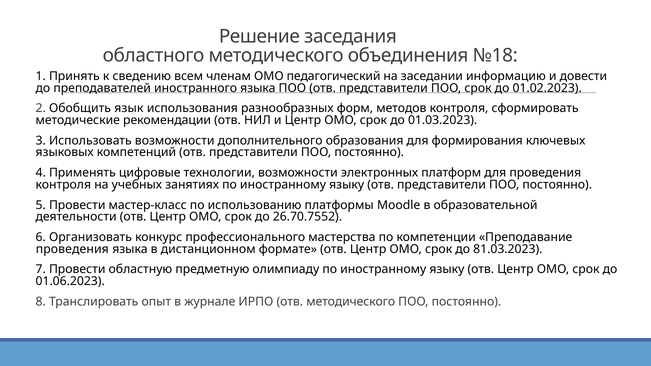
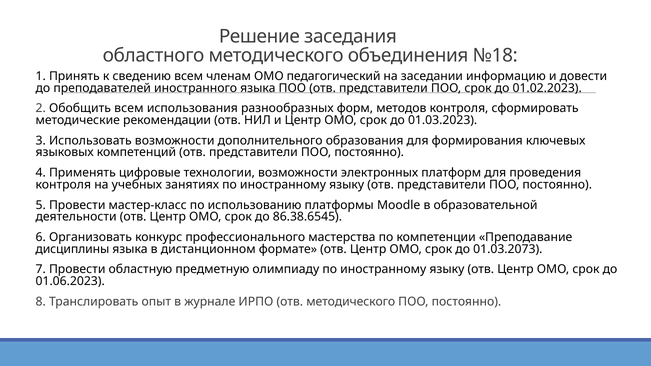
Обобщить язык: язык -> всем (129, 108)
26.70.7552: 26.70.7552 -> 86.38.6545 (307, 217)
проведения: проведения -> дисциплины (72, 249)
81.03.2023: 81.03.2023 -> 01.03.2073 (508, 249)
